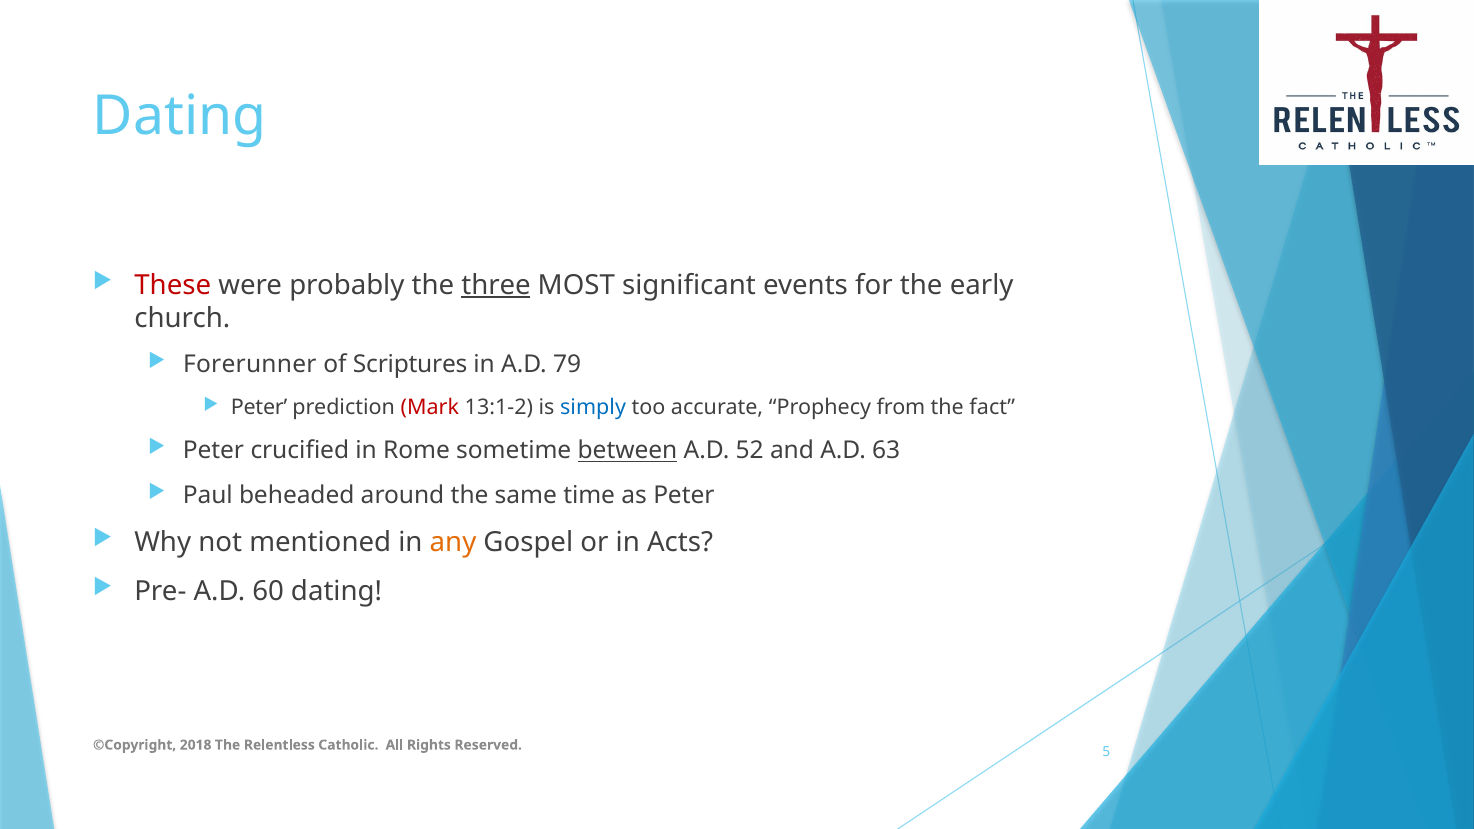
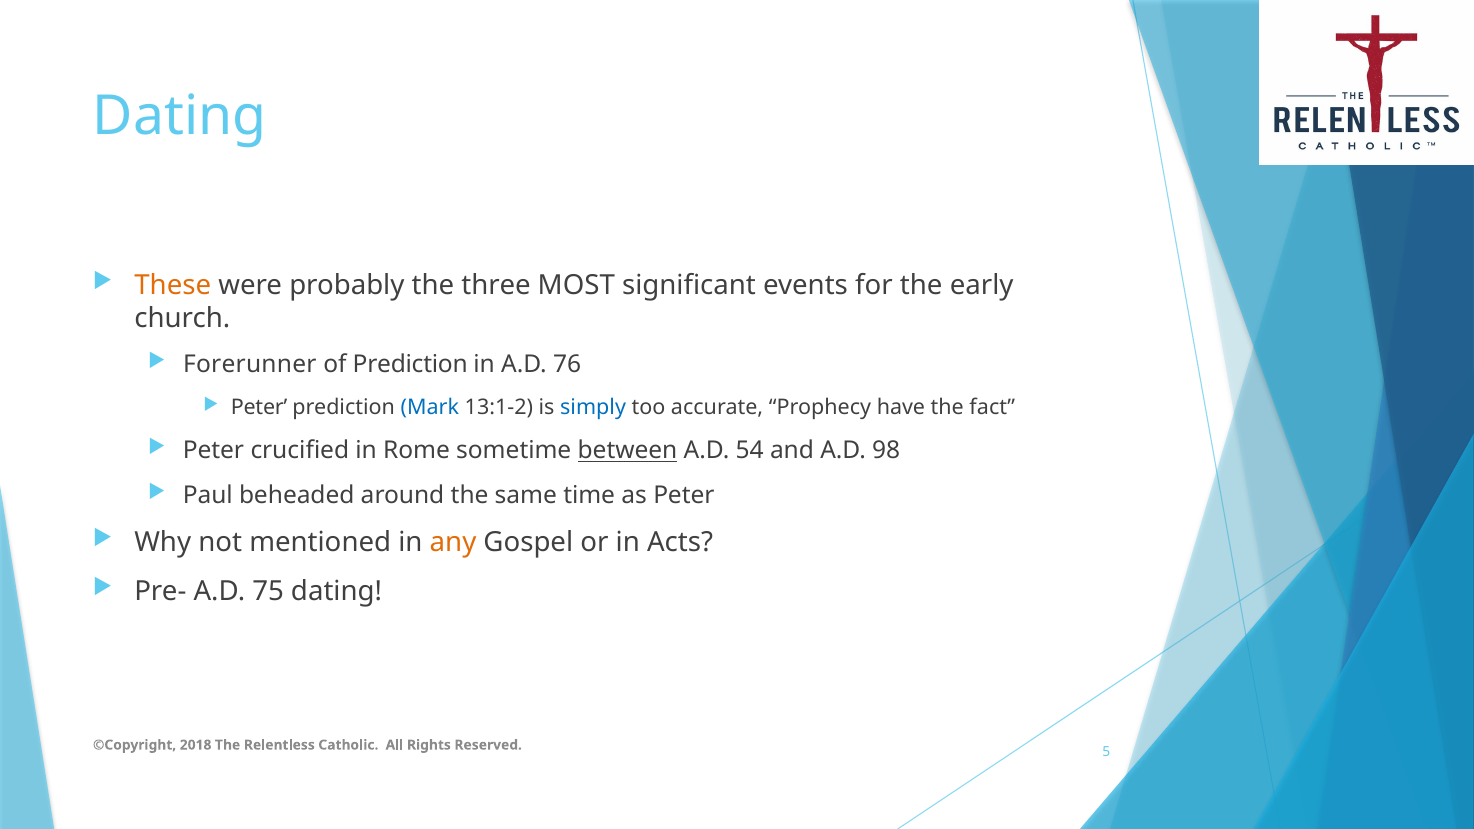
These colour: red -> orange (173, 285)
three underline: present -> none (496, 285)
of Scriptures: Scriptures -> Prediction (410, 365)
79: 79 -> 76 (567, 365)
Mark colour: red -> blue (430, 408)
from: from -> have (901, 408)
52: 52 -> 54 (750, 451)
63: 63 -> 98 (886, 451)
60: 60 -> 75 (268, 591)
